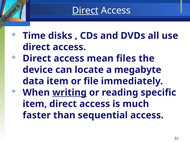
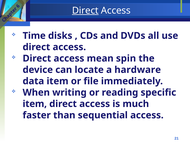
files: files -> spin (126, 59)
megabyte: megabyte -> hardware (138, 70)
writing underline: present -> none (69, 93)
